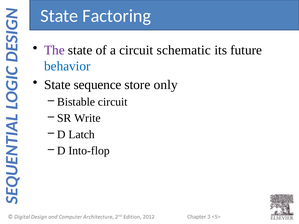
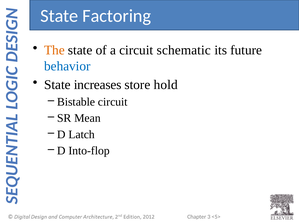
The colour: purple -> orange (54, 50)
sequence: sequence -> increases (98, 85)
only: only -> hold (166, 85)
Write: Write -> Mean (87, 118)
